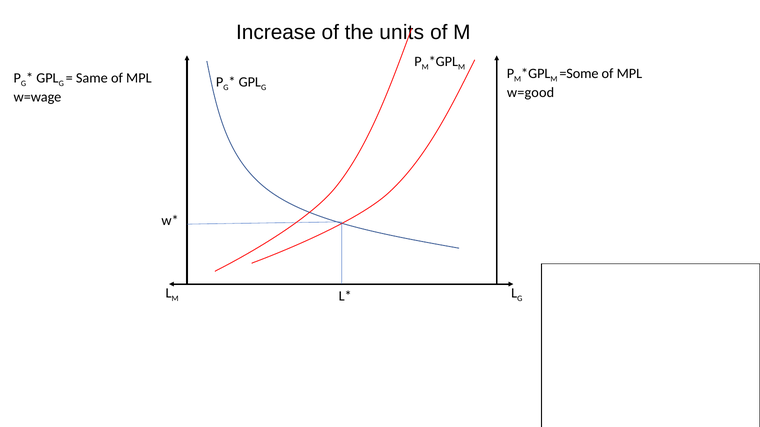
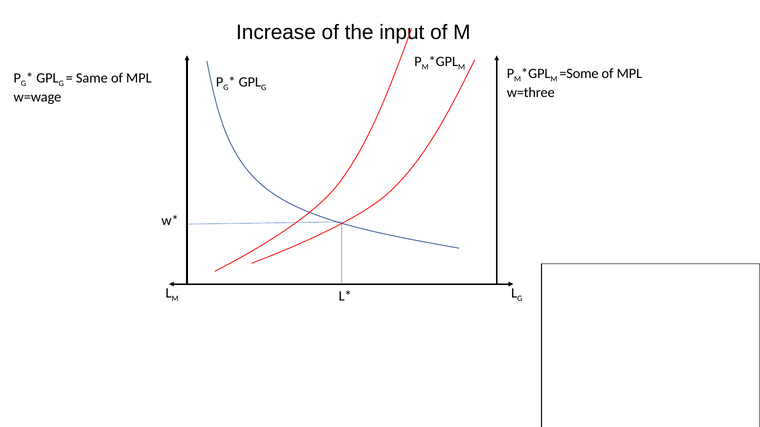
units: units -> input (402, 32)
w=good: w=good -> w=three (531, 93)
